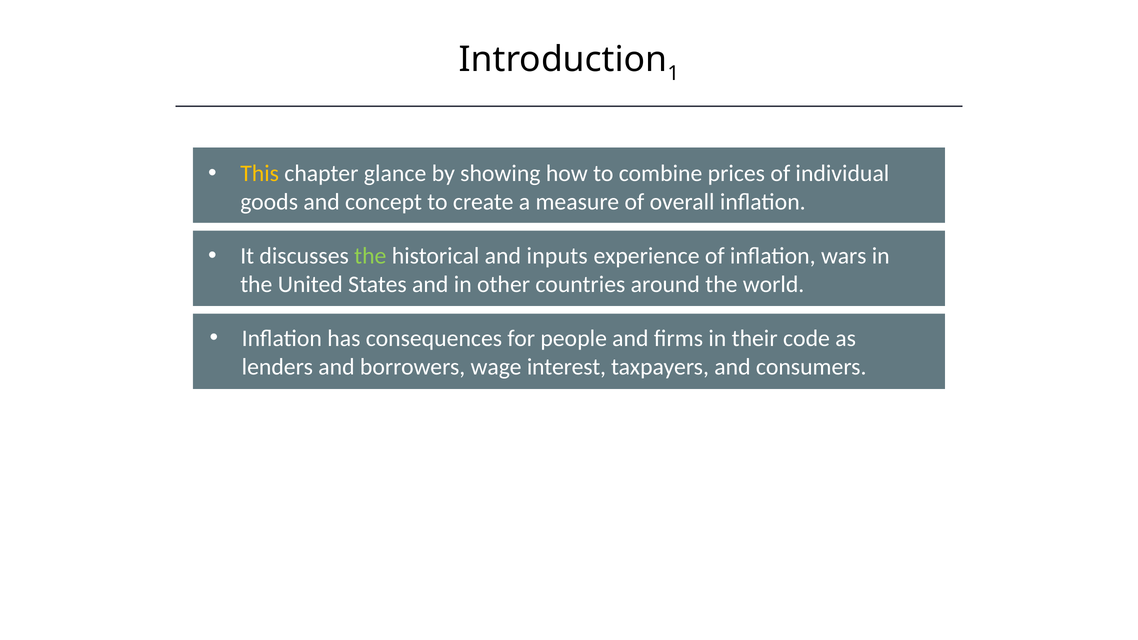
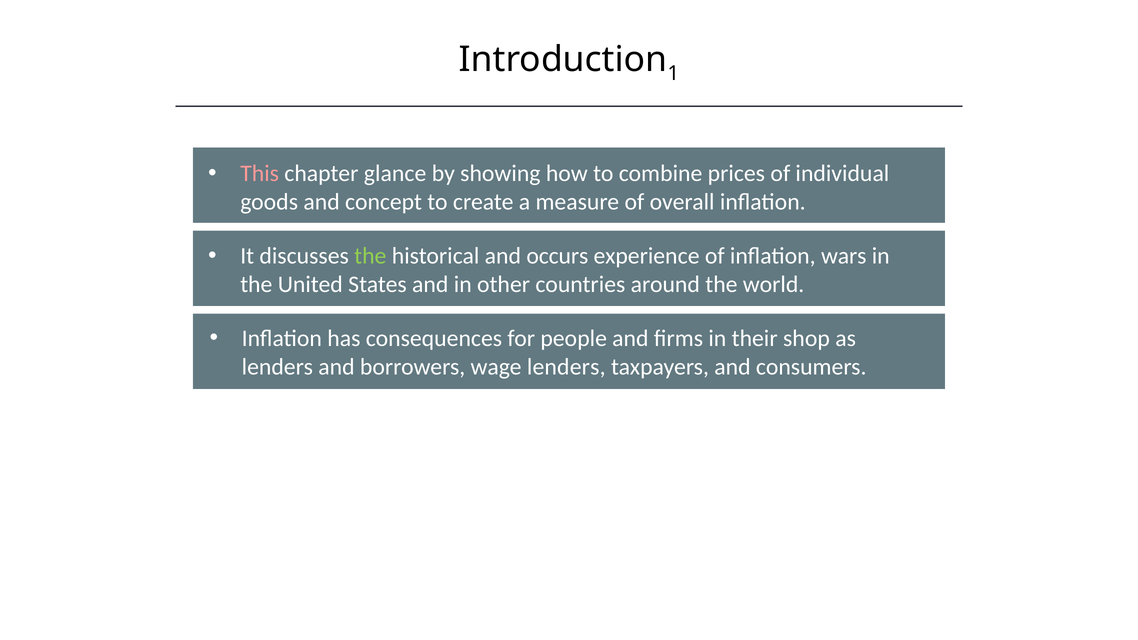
This colour: yellow -> pink (260, 174)
inputs: inputs -> occurs (557, 256)
code: code -> shop (806, 338)
wage interest: interest -> lenders (566, 367)
